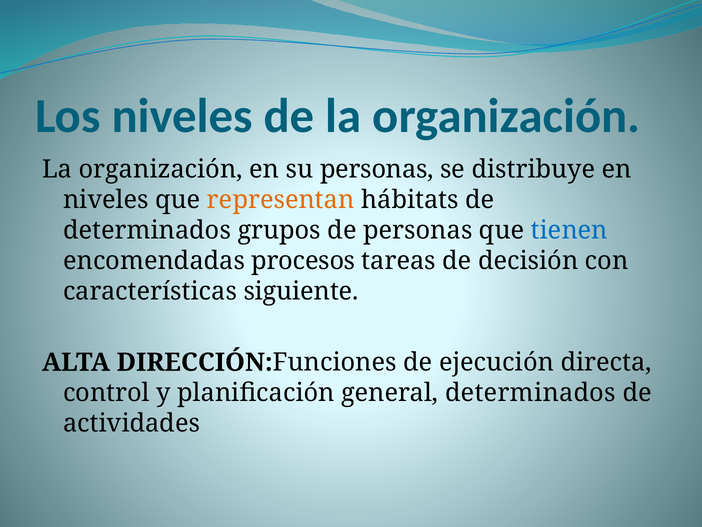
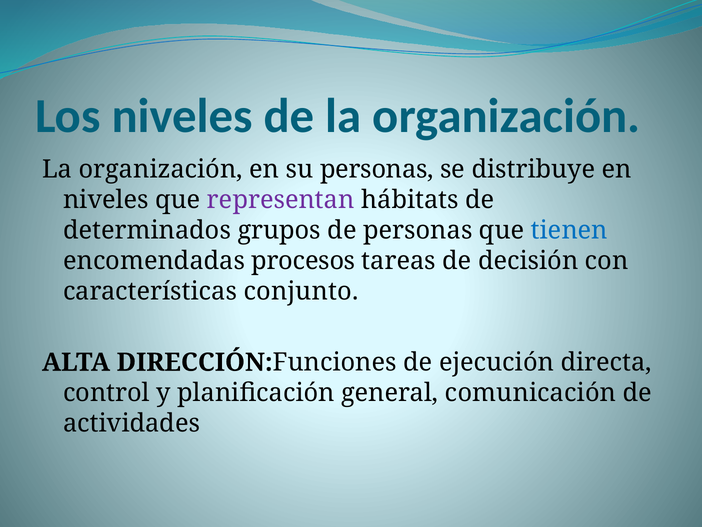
representan colour: orange -> purple (281, 200)
siguiente: siguiente -> conjunto (301, 291)
general determinados: determinados -> comunicación (531, 393)
